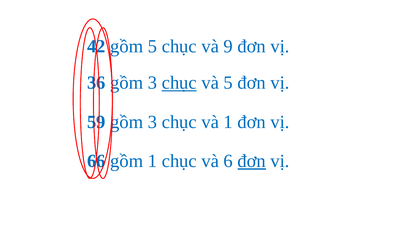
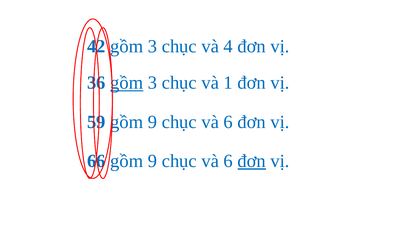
42 gồm 5: 5 -> 3 (152, 46)
9: 9 -> 4 (228, 46)
gồm underline: none -> present (127, 83)
chục underline: present -> none (179, 83)
và 5: 5 -> 1 (228, 83)
59 gồm 3: 3 -> 9 (152, 122)
1: 1 -> 6 (228, 122)
66 gồm 1: 1 -> 9 (152, 161)
